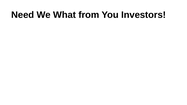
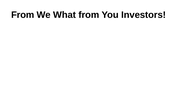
Need: Need -> From (23, 15)
